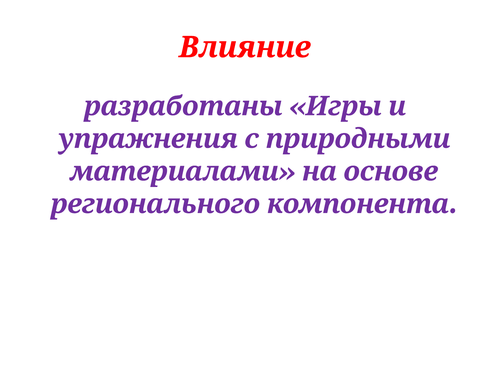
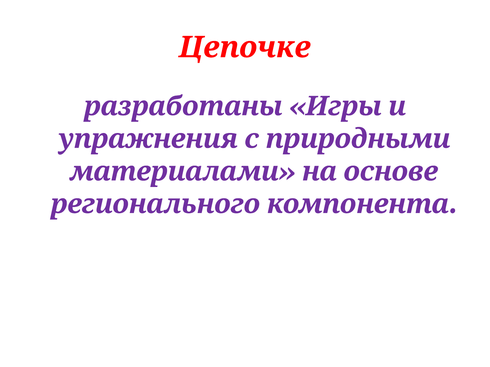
Влияние: Влияние -> Цепочке (245, 47)
